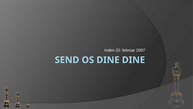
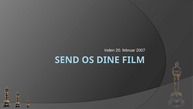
DINE DINE: DINE -> FILM (133, 60)
